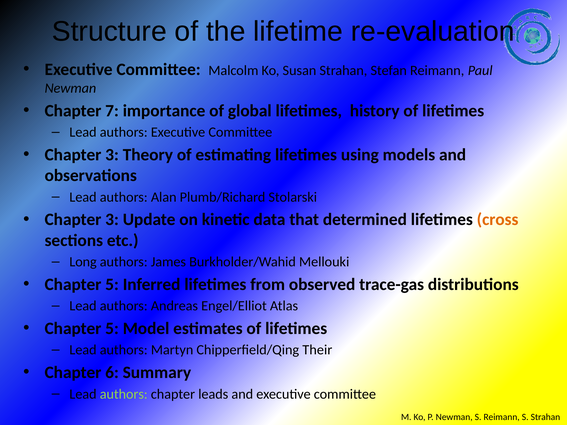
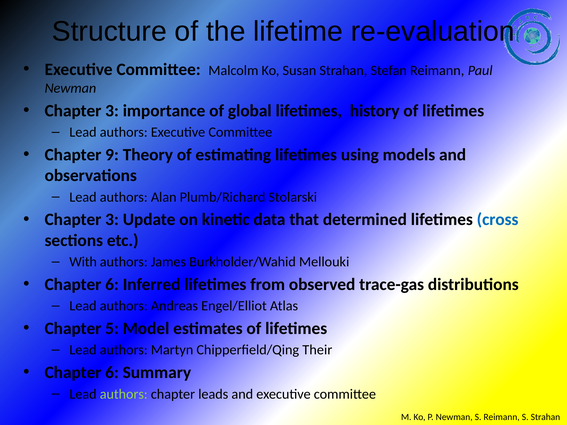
7: 7 -> 3 (112, 111)
3: 3 -> 9 (112, 155)
cross colour: orange -> blue (498, 220)
Long: Long -> With (83, 262)
5: 5 -> 6 (112, 285)
